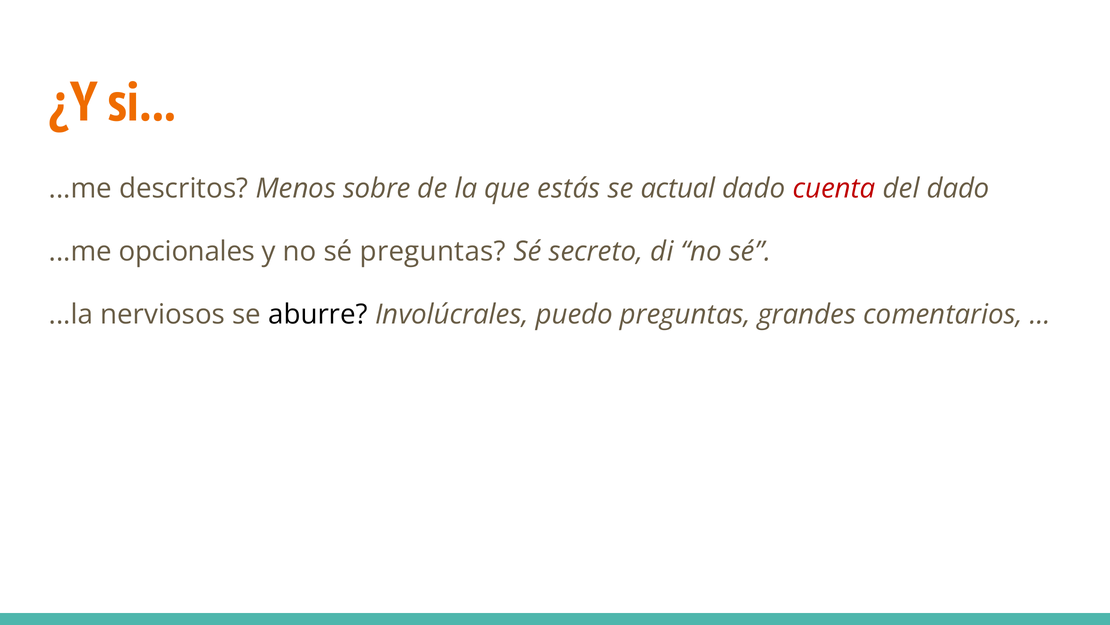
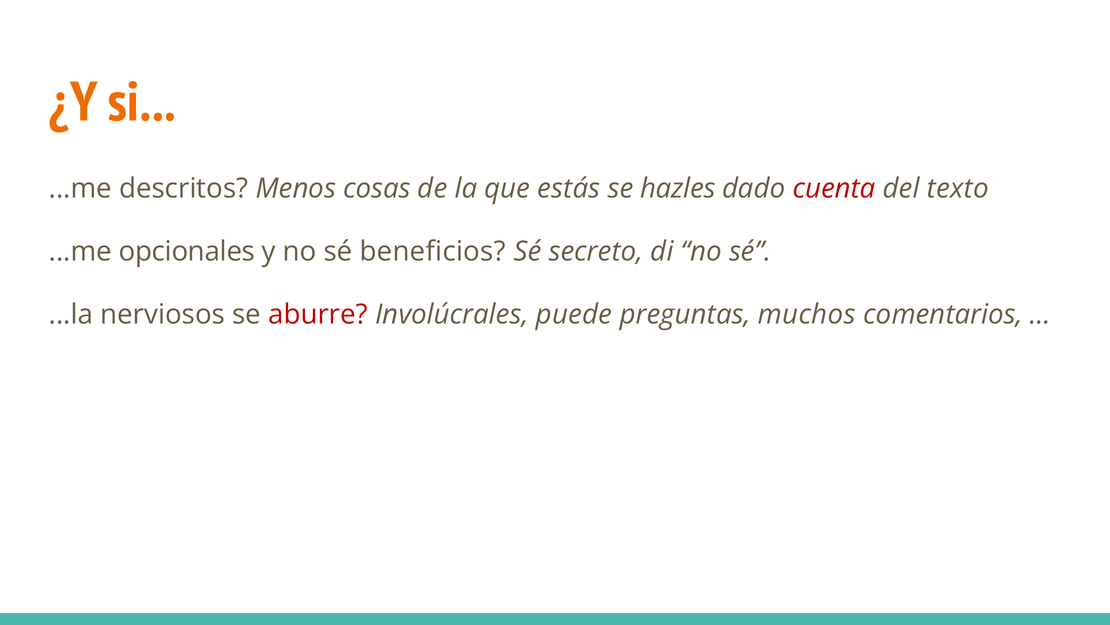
sobre: sobre -> cosas (377, 188)
actual: actual -> hazles (678, 188)
del dado: dado -> texto (958, 188)
sé preguntas: preguntas -> beneficios (433, 251)
aburre colour: black -> red (318, 314)
puedo: puedo -> puede (574, 314)
grandes: grandes -> muchos (807, 314)
